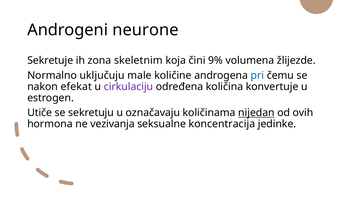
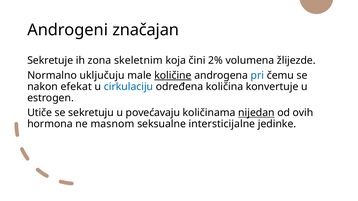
neurone: neurone -> značajan (146, 30)
9%: 9% -> 2% (216, 61)
količine underline: none -> present (173, 75)
cirkulaciju colour: purple -> blue (129, 87)
označavaju: označavaju -> povećavaju (153, 113)
vezivanja: vezivanja -> masnom (112, 124)
koncentracija: koncentracija -> intersticijalne (222, 124)
